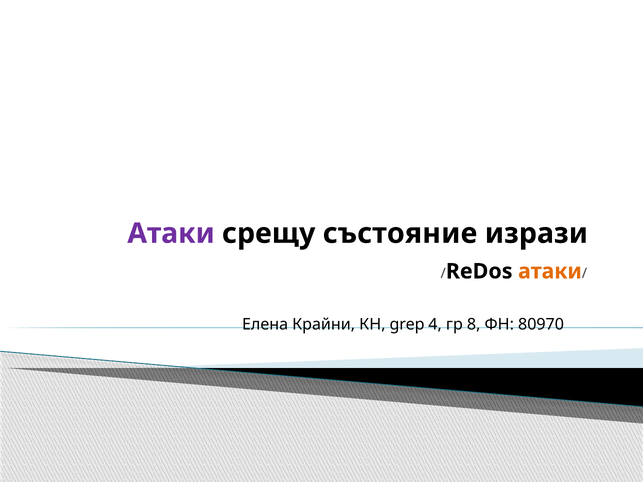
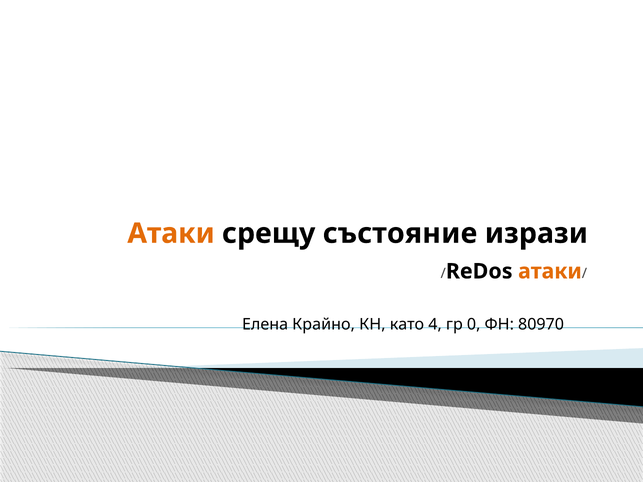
Атаки colour: purple -> orange (171, 234)
Крайни: Крайни -> Крайно (324, 325)
grep: grep -> като (407, 325)
8: 8 -> 0 (474, 325)
